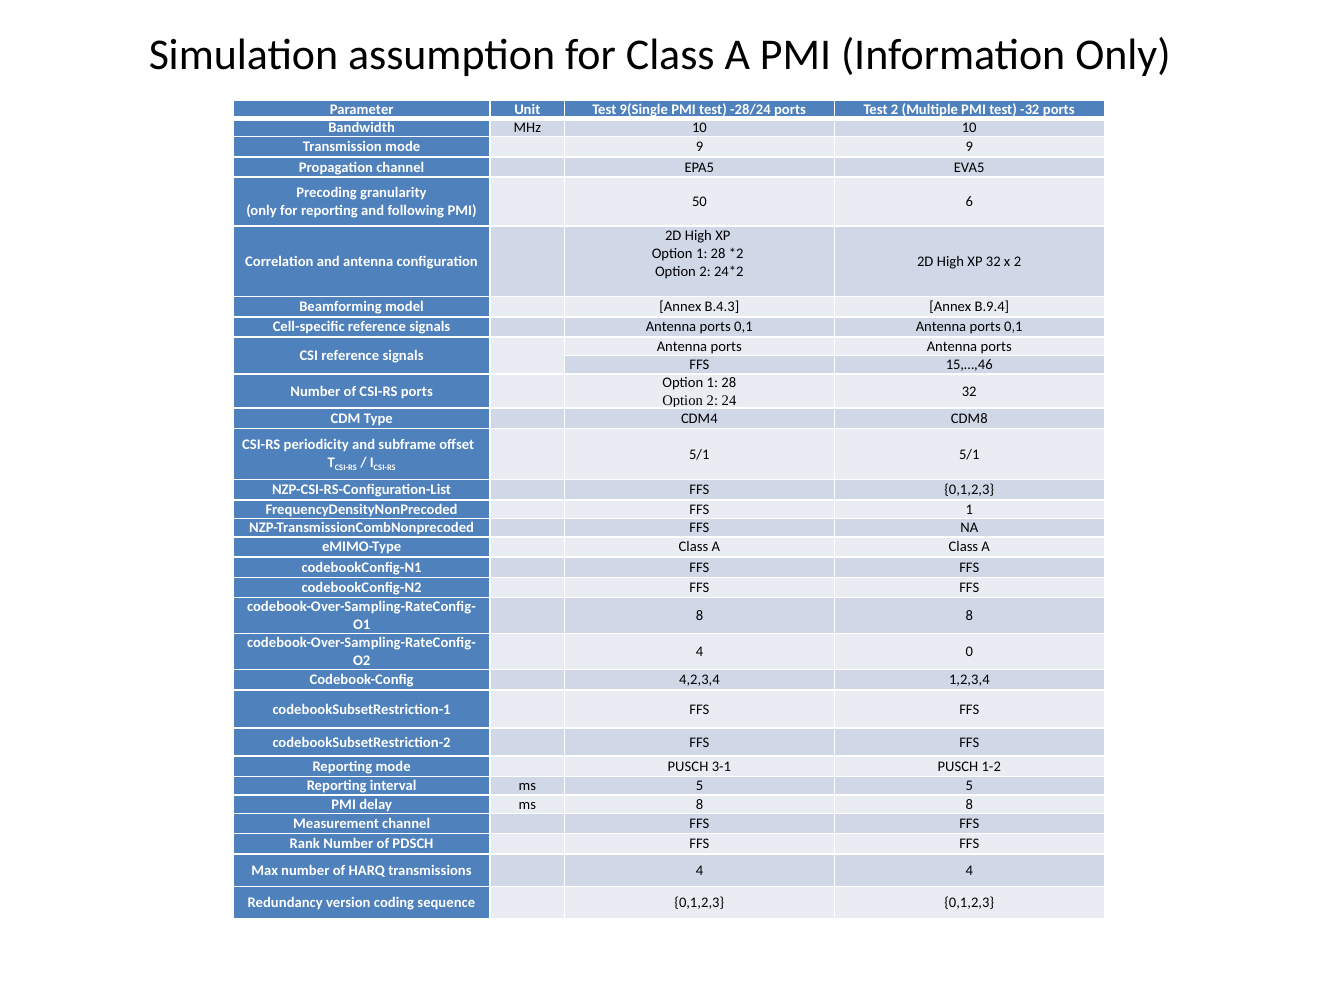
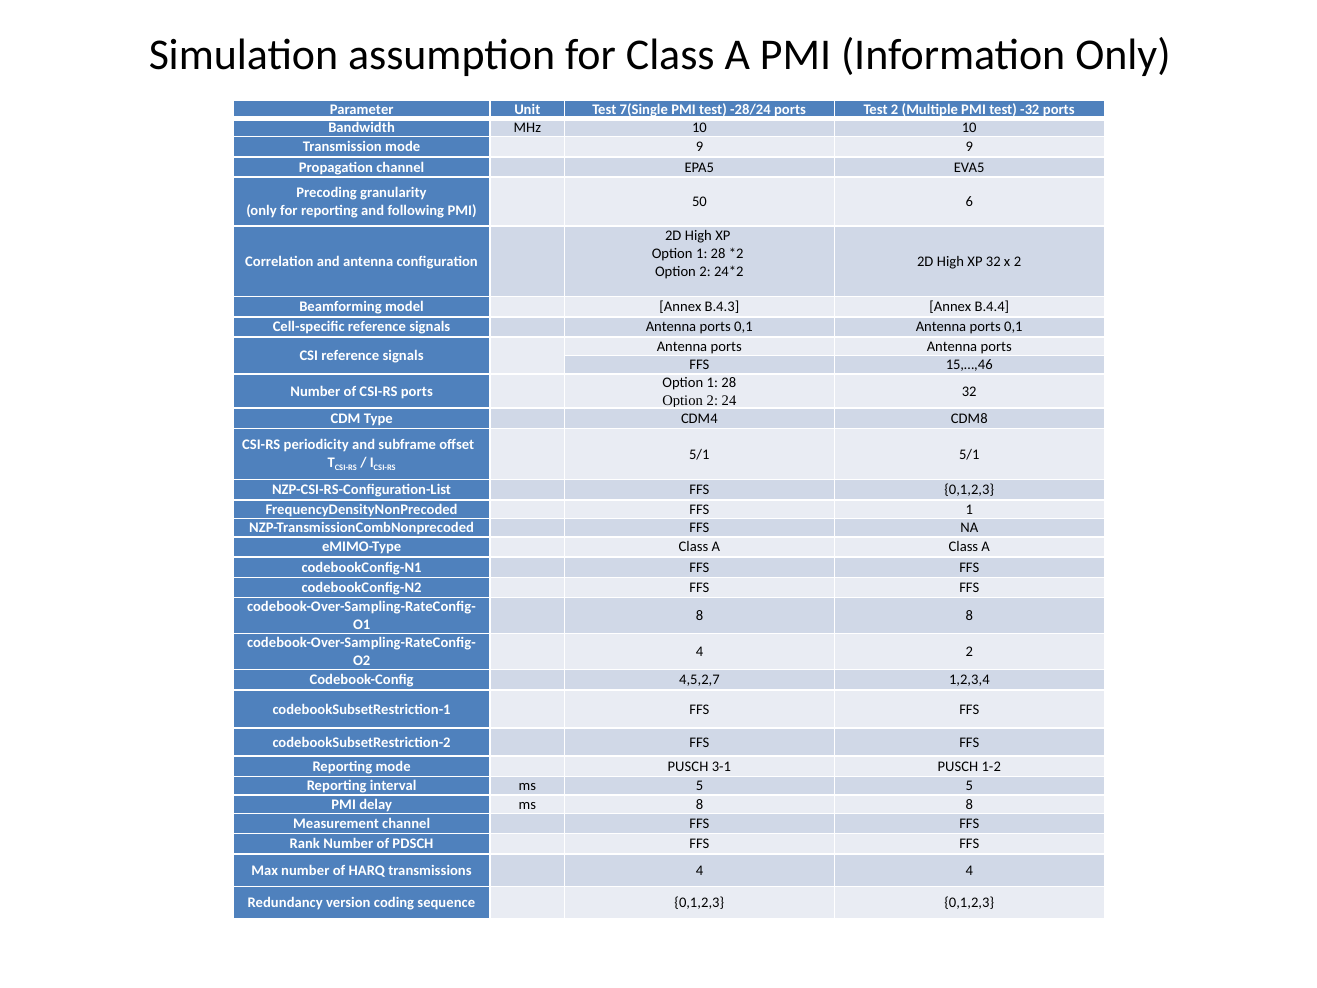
9(Single: 9(Single -> 7(Single (644, 109)
B.9.4: B.9.4 -> B.4.4 (992, 307)
4 0: 0 -> 2 (969, 652)
4,2,3,4: 4,2,3,4 -> 4,5,2,7 (699, 680)
